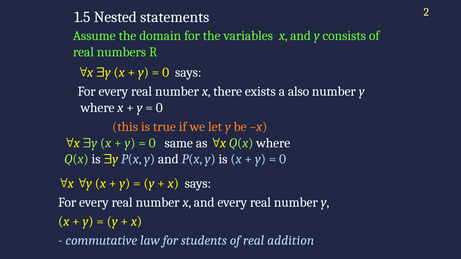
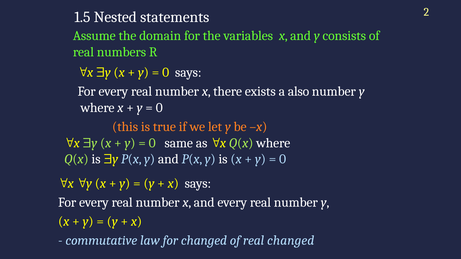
for students: students -> changed (204, 241)
real addition: addition -> changed (291, 241)
